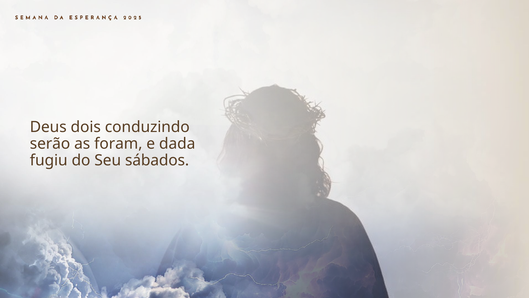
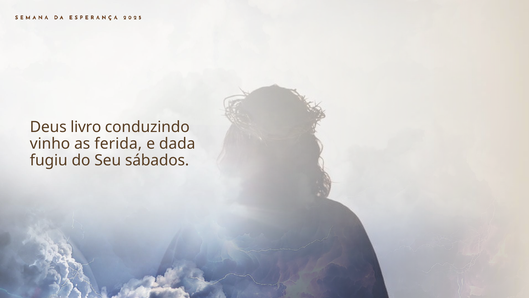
dois: dois -> livro (86, 127)
serão: serão -> vinho (50, 143)
foram: foram -> ferida (118, 143)
